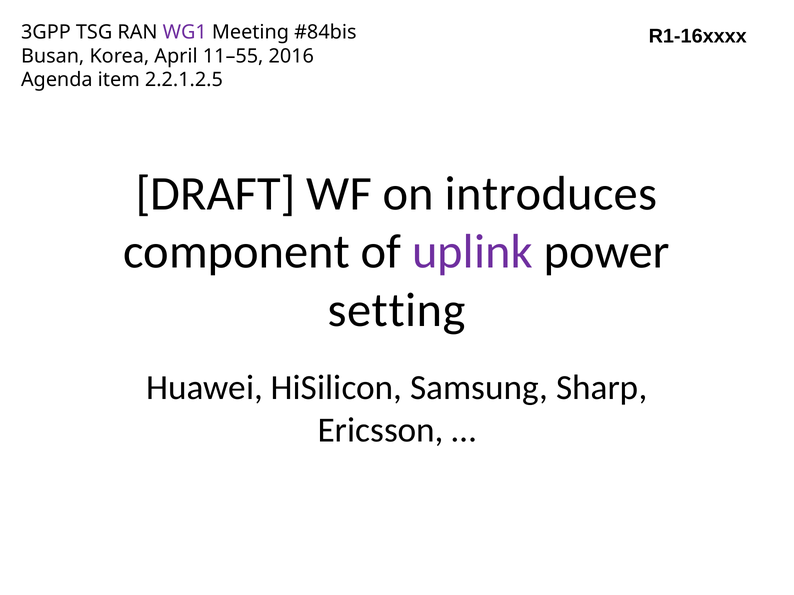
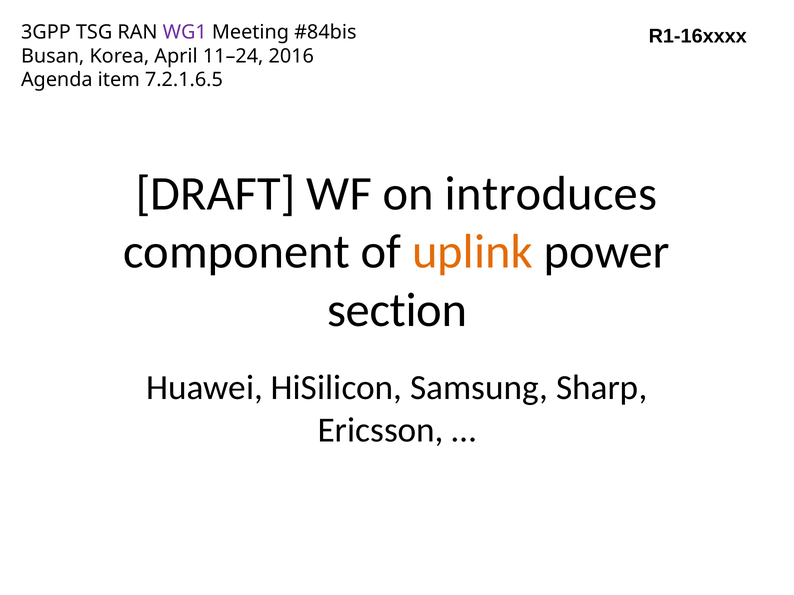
11–55: 11–55 -> 11–24 (233, 56)
2.2.1.2.5: 2.2.1.2.5 -> 7.2.1.6.5 (184, 80)
uplink colour: purple -> orange (472, 252)
setting: setting -> section (397, 310)
